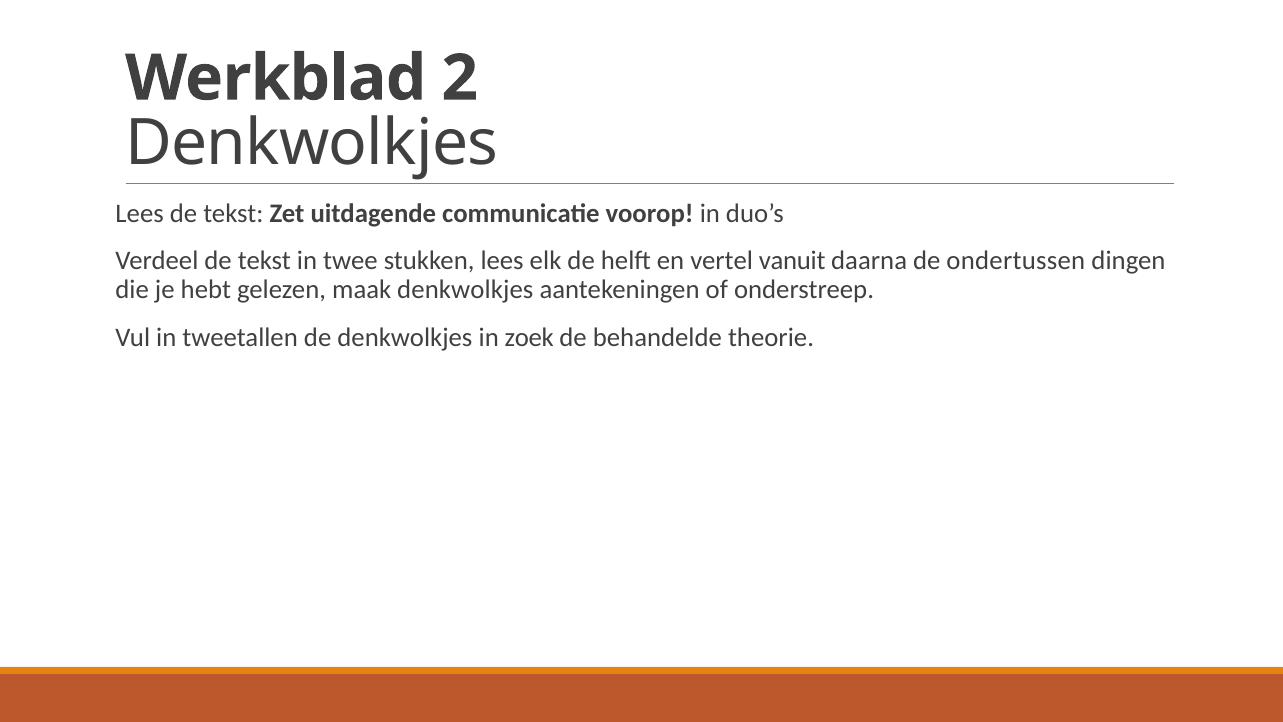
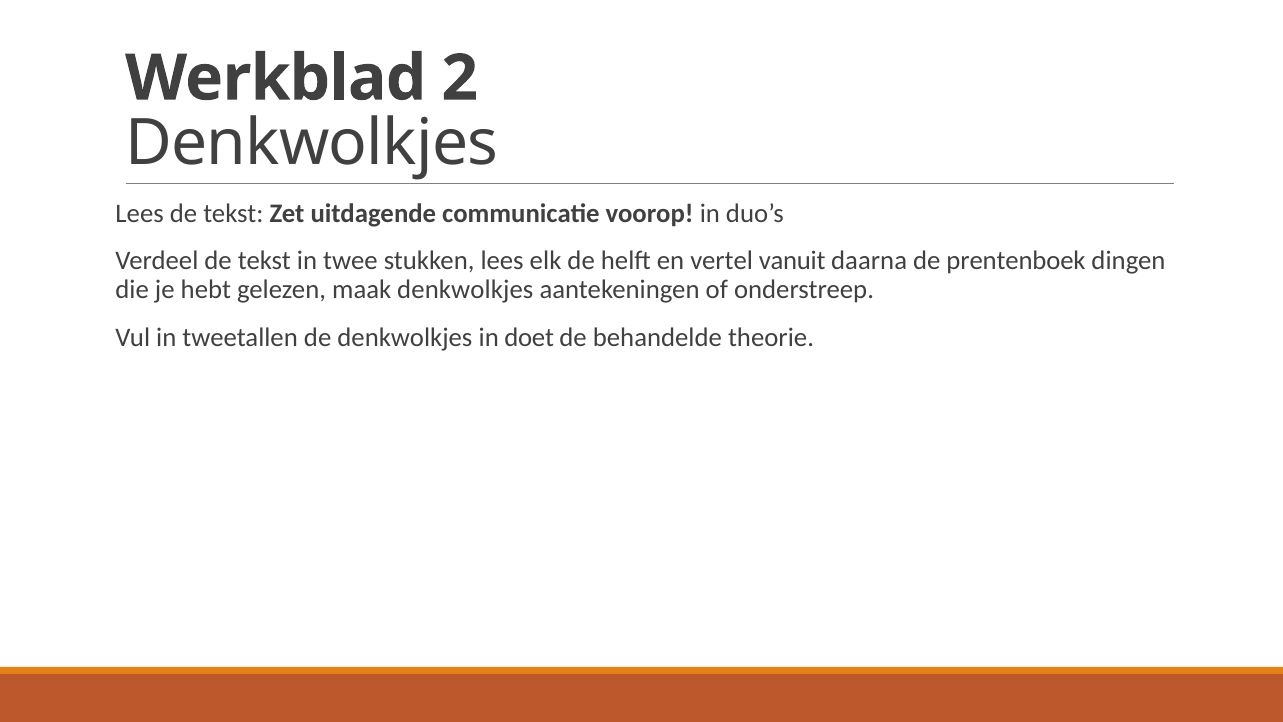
ondertussen: ondertussen -> prentenboek (1016, 261)
zoek: zoek -> doet (529, 337)
